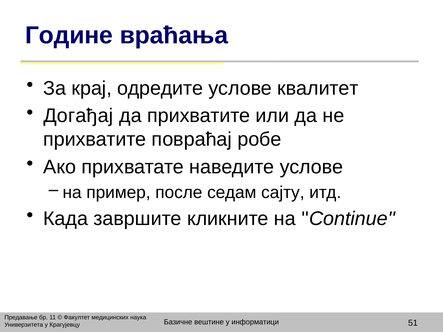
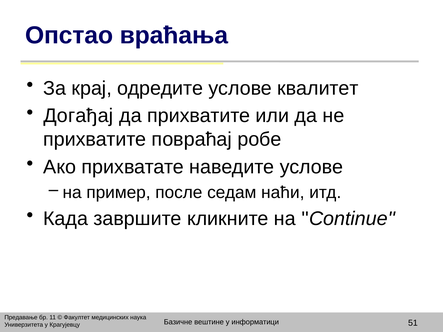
Године: Године -> Опстао (69, 35)
сајту: сајту -> наћи (283, 193)
